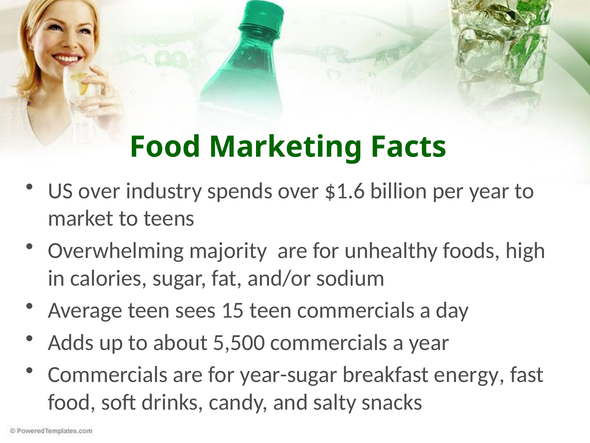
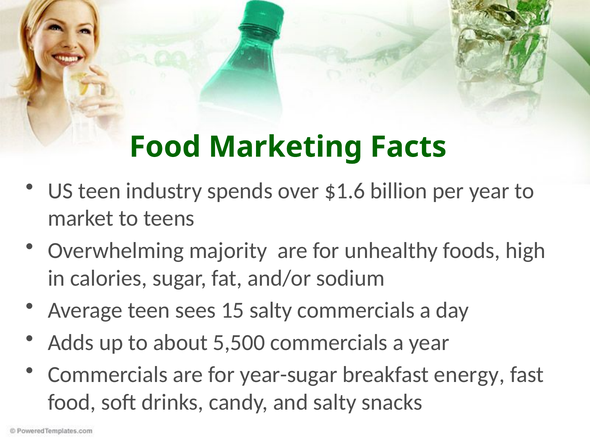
US over: over -> teen (99, 191)
15 teen: teen -> salty (271, 310)
